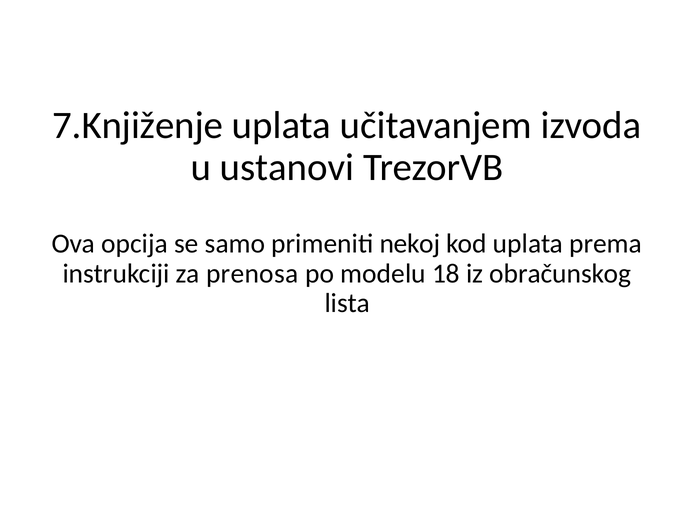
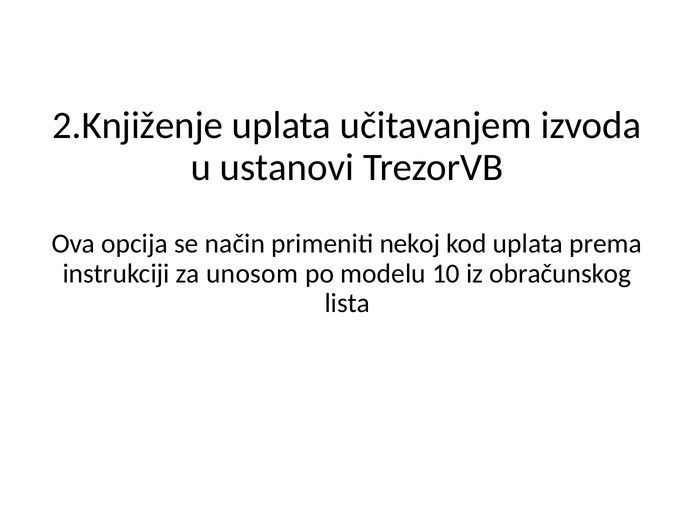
7.Knjiženje: 7.Knjiženje -> 2.Knjiženje (138, 126)
samo: samo -> način (235, 244)
prenosa: prenosa -> unosom (252, 274)
18: 18 -> 10 (446, 274)
